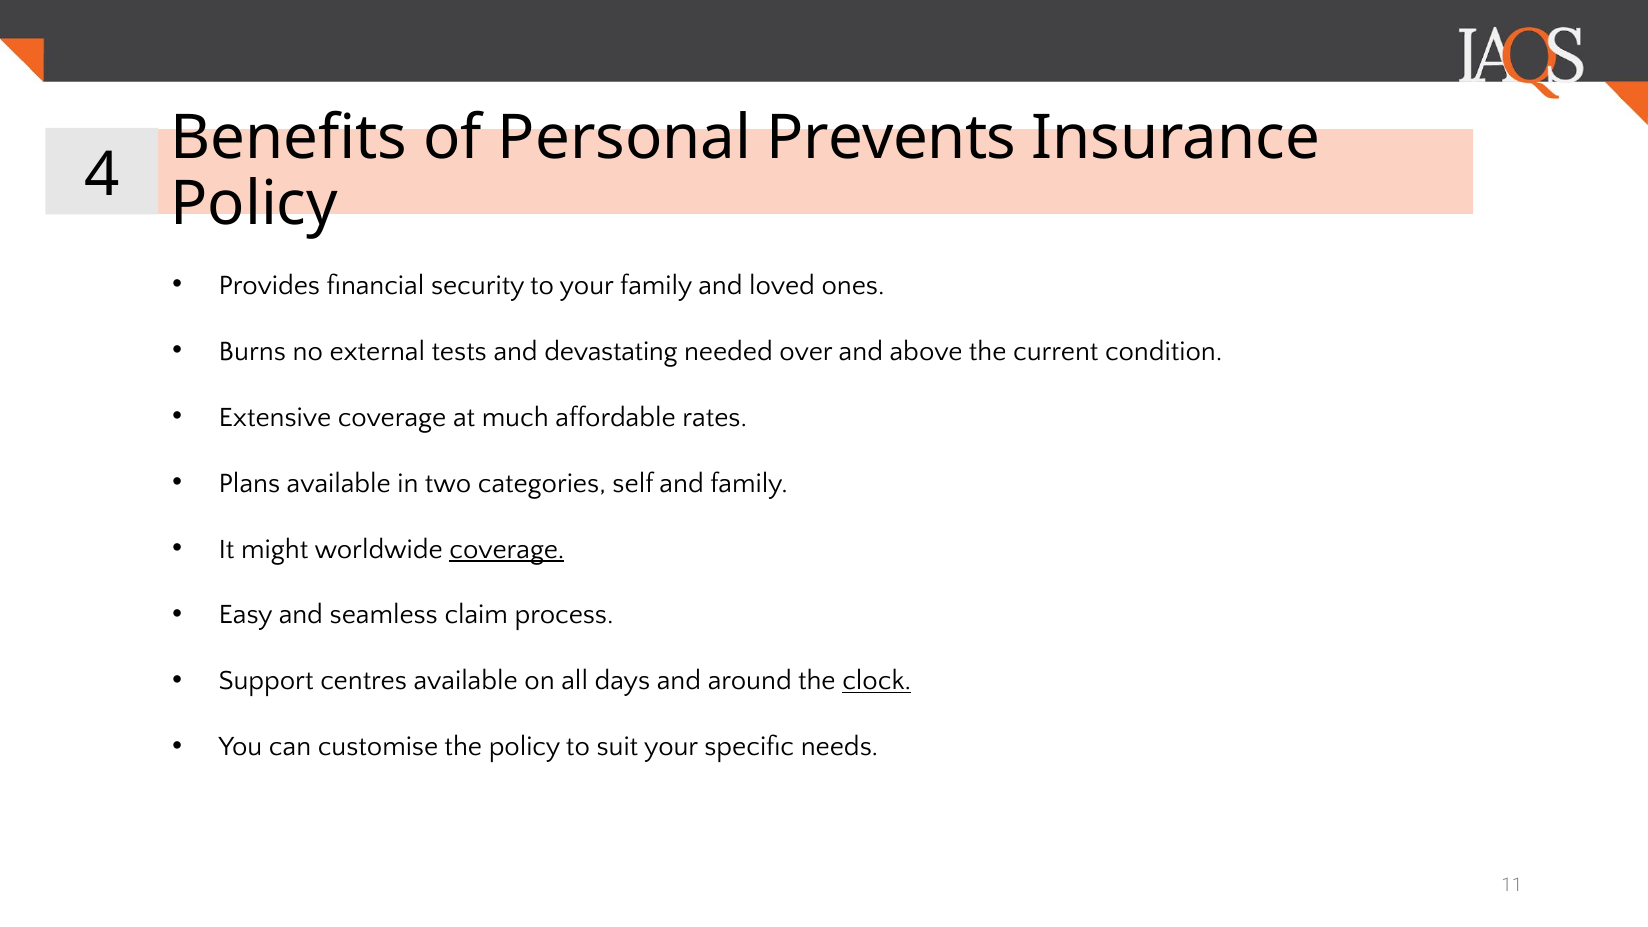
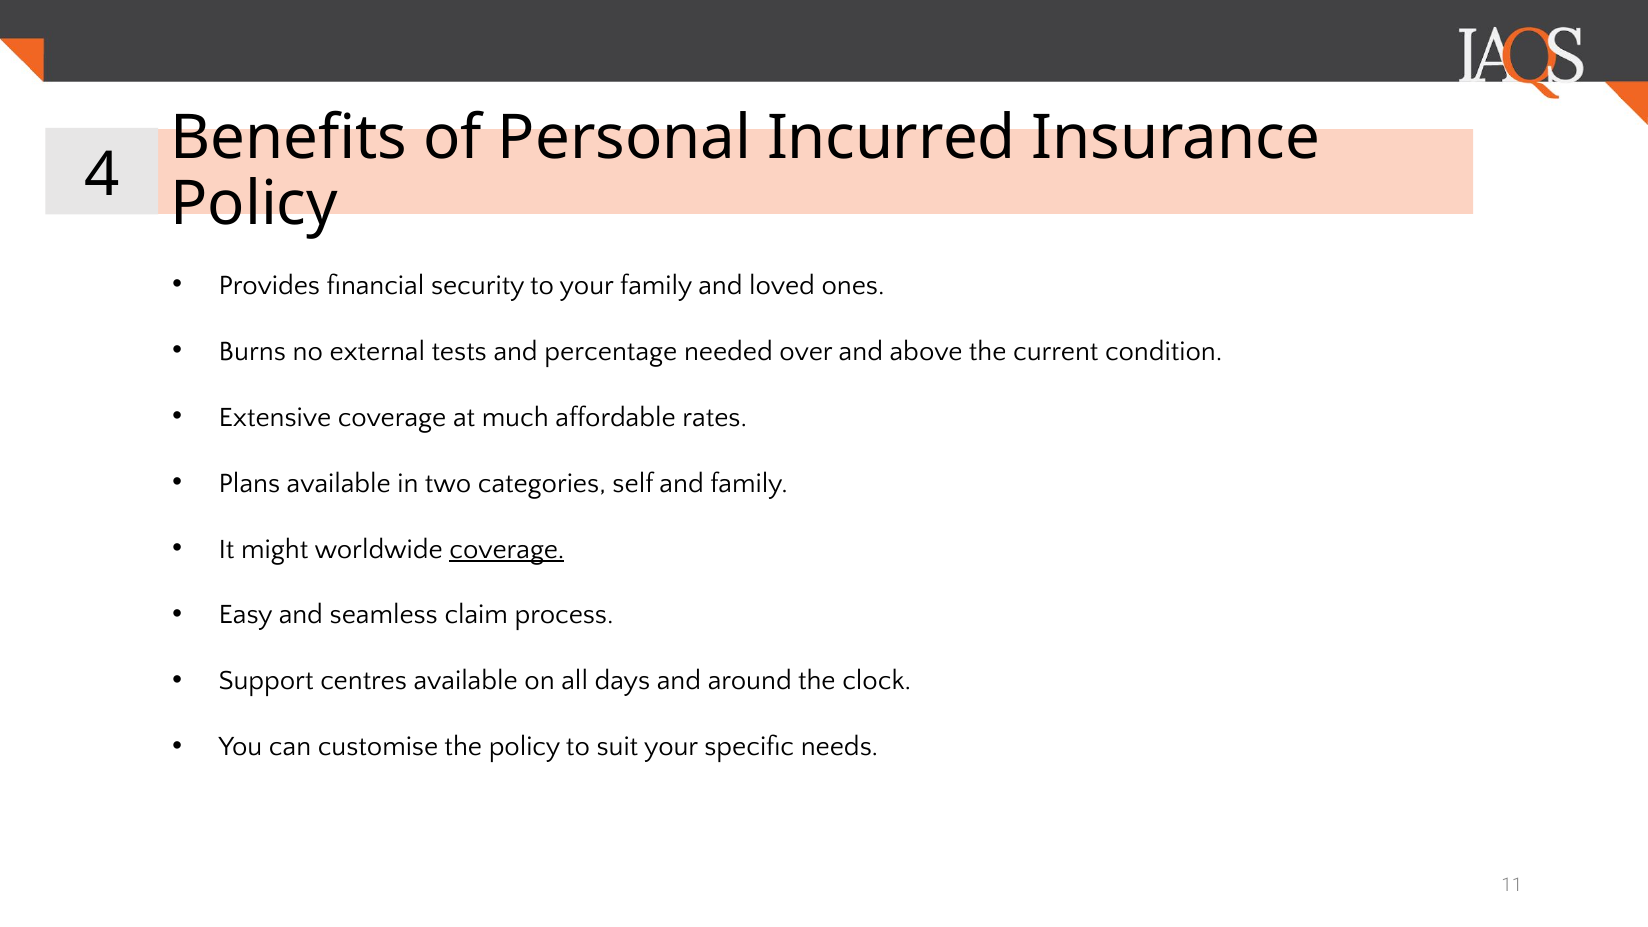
Prevents: Prevents -> Incurred (892, 138)
devastating: devastating -> percentage (611, 351)
clock underline: present -> none (877, 681)
